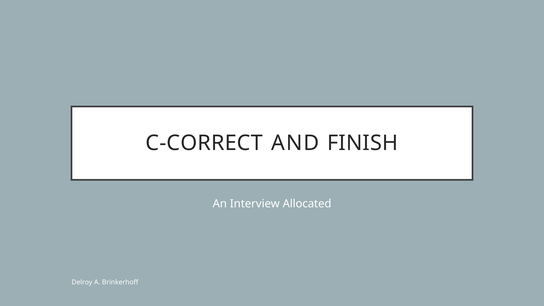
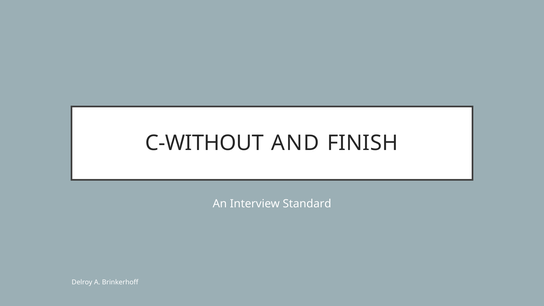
C-CORRECT: C-CORRECT -> C-WITHOUT (204, 143)
Allocated: Allocated -> Standard (307, 204)
